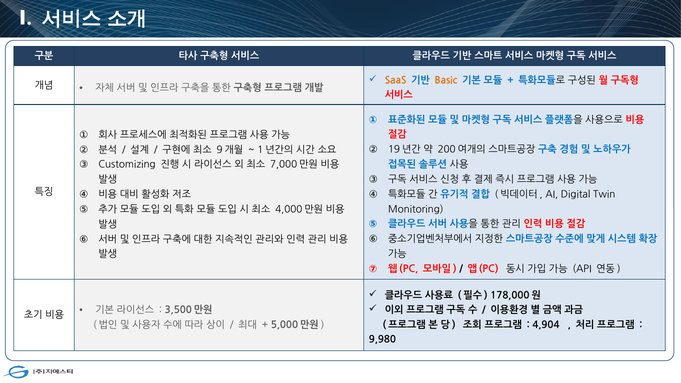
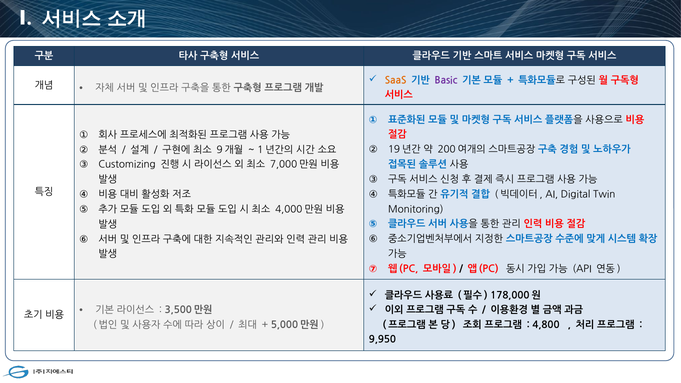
Basic colour: orange -> purple (446, 81)
4,904: 4,904 -> 4,800 (546, 325)
9,980: 9,980 -> 9,950 (382, 340)
